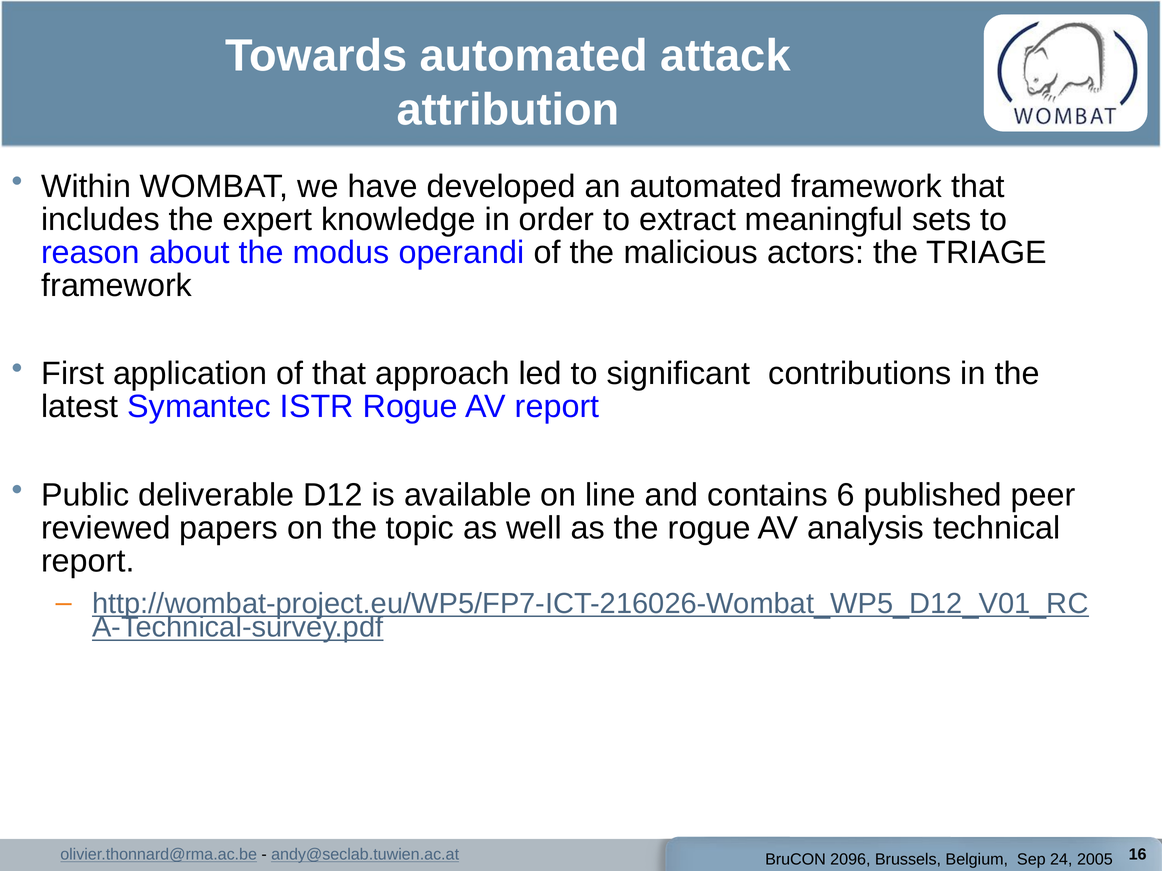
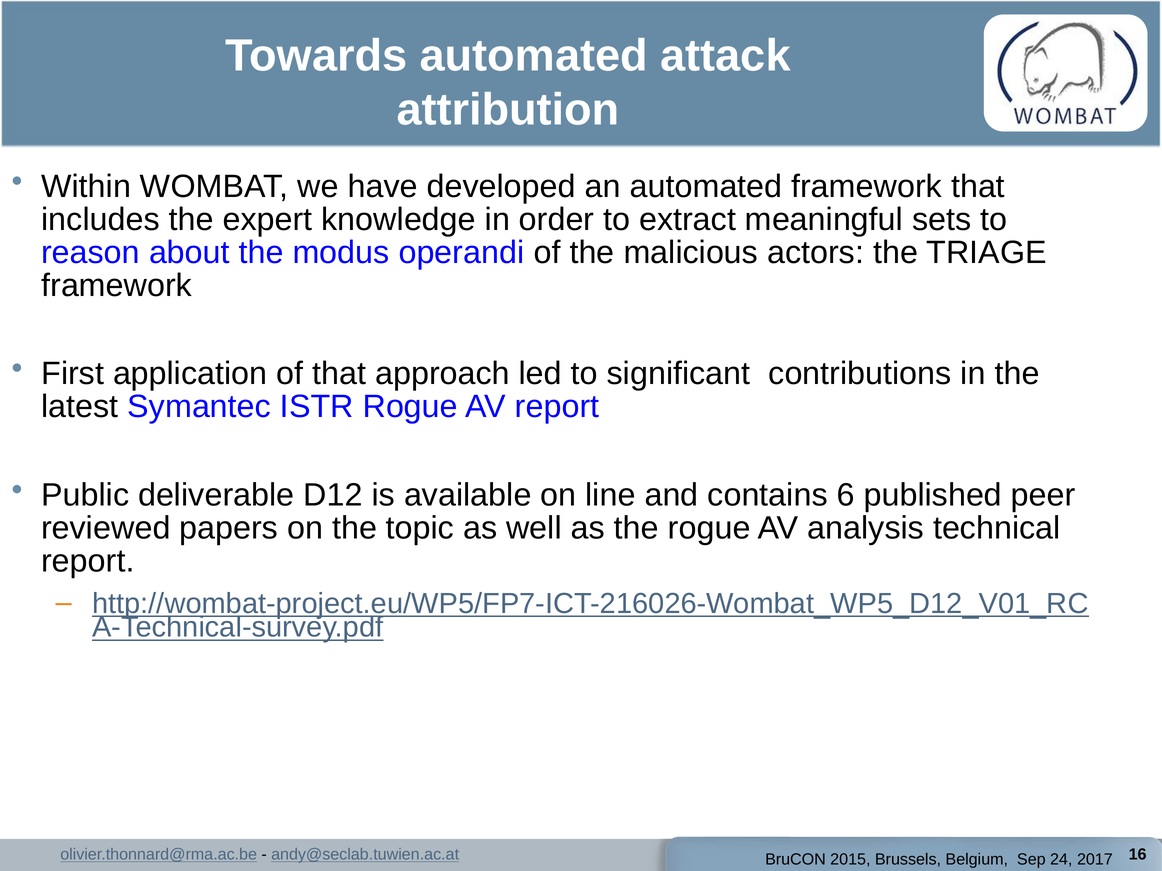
2096: 2096 -> 2015 (850, 860)
2005: 2005 -> 2017 (1095, 860)
